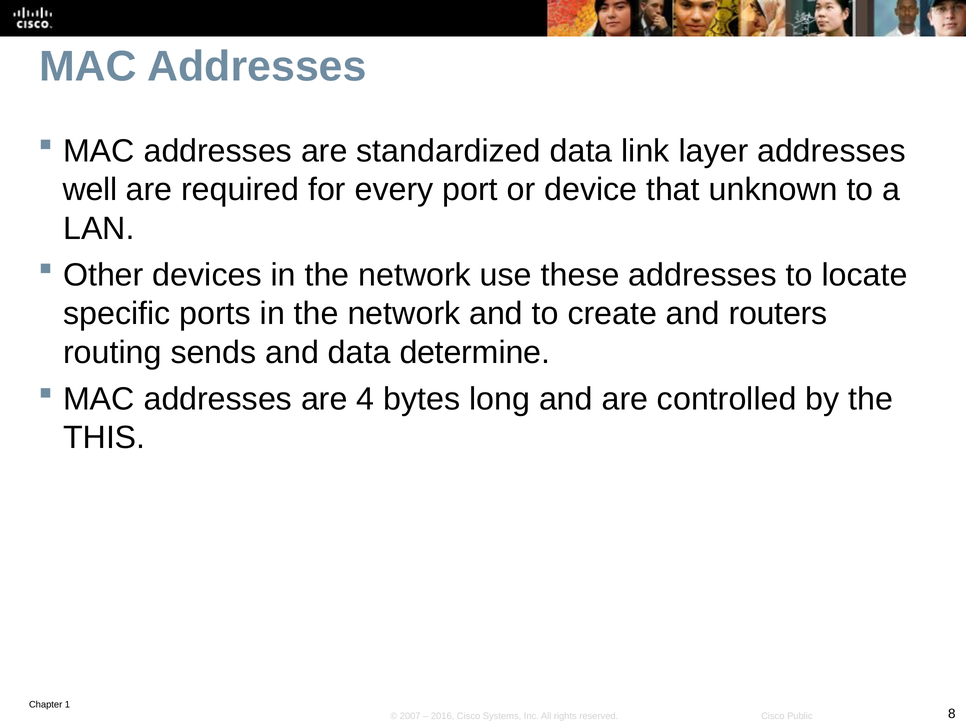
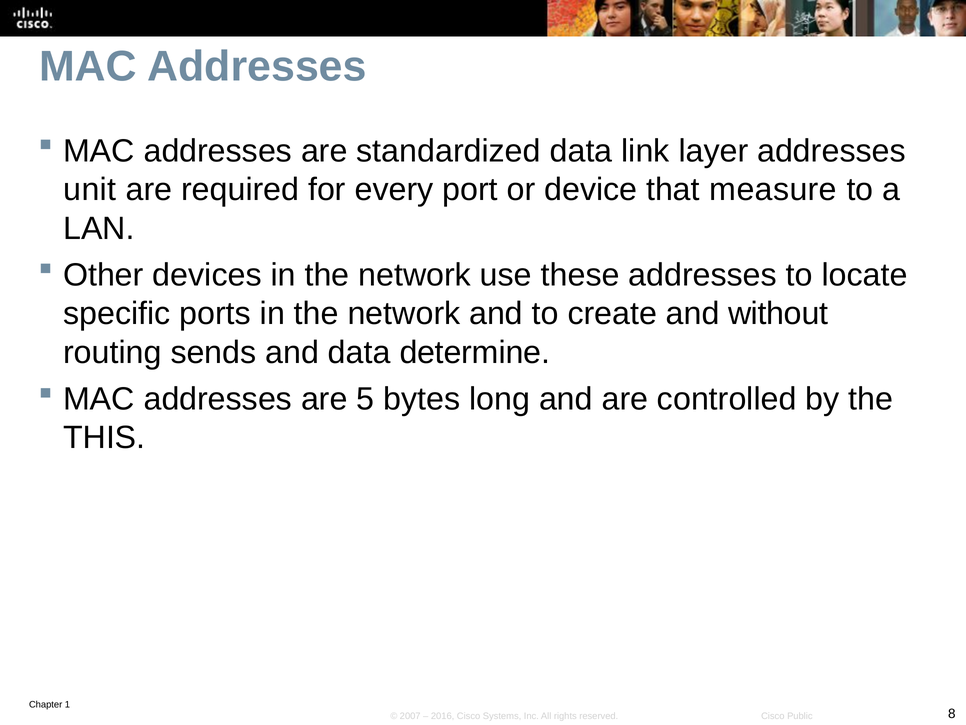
well: well -> unit (90, 190)
unknown: unknown -> measure (773, 190)
routers: routers -> without (778, 314)
4: 4 -> 5 (365, 399)
